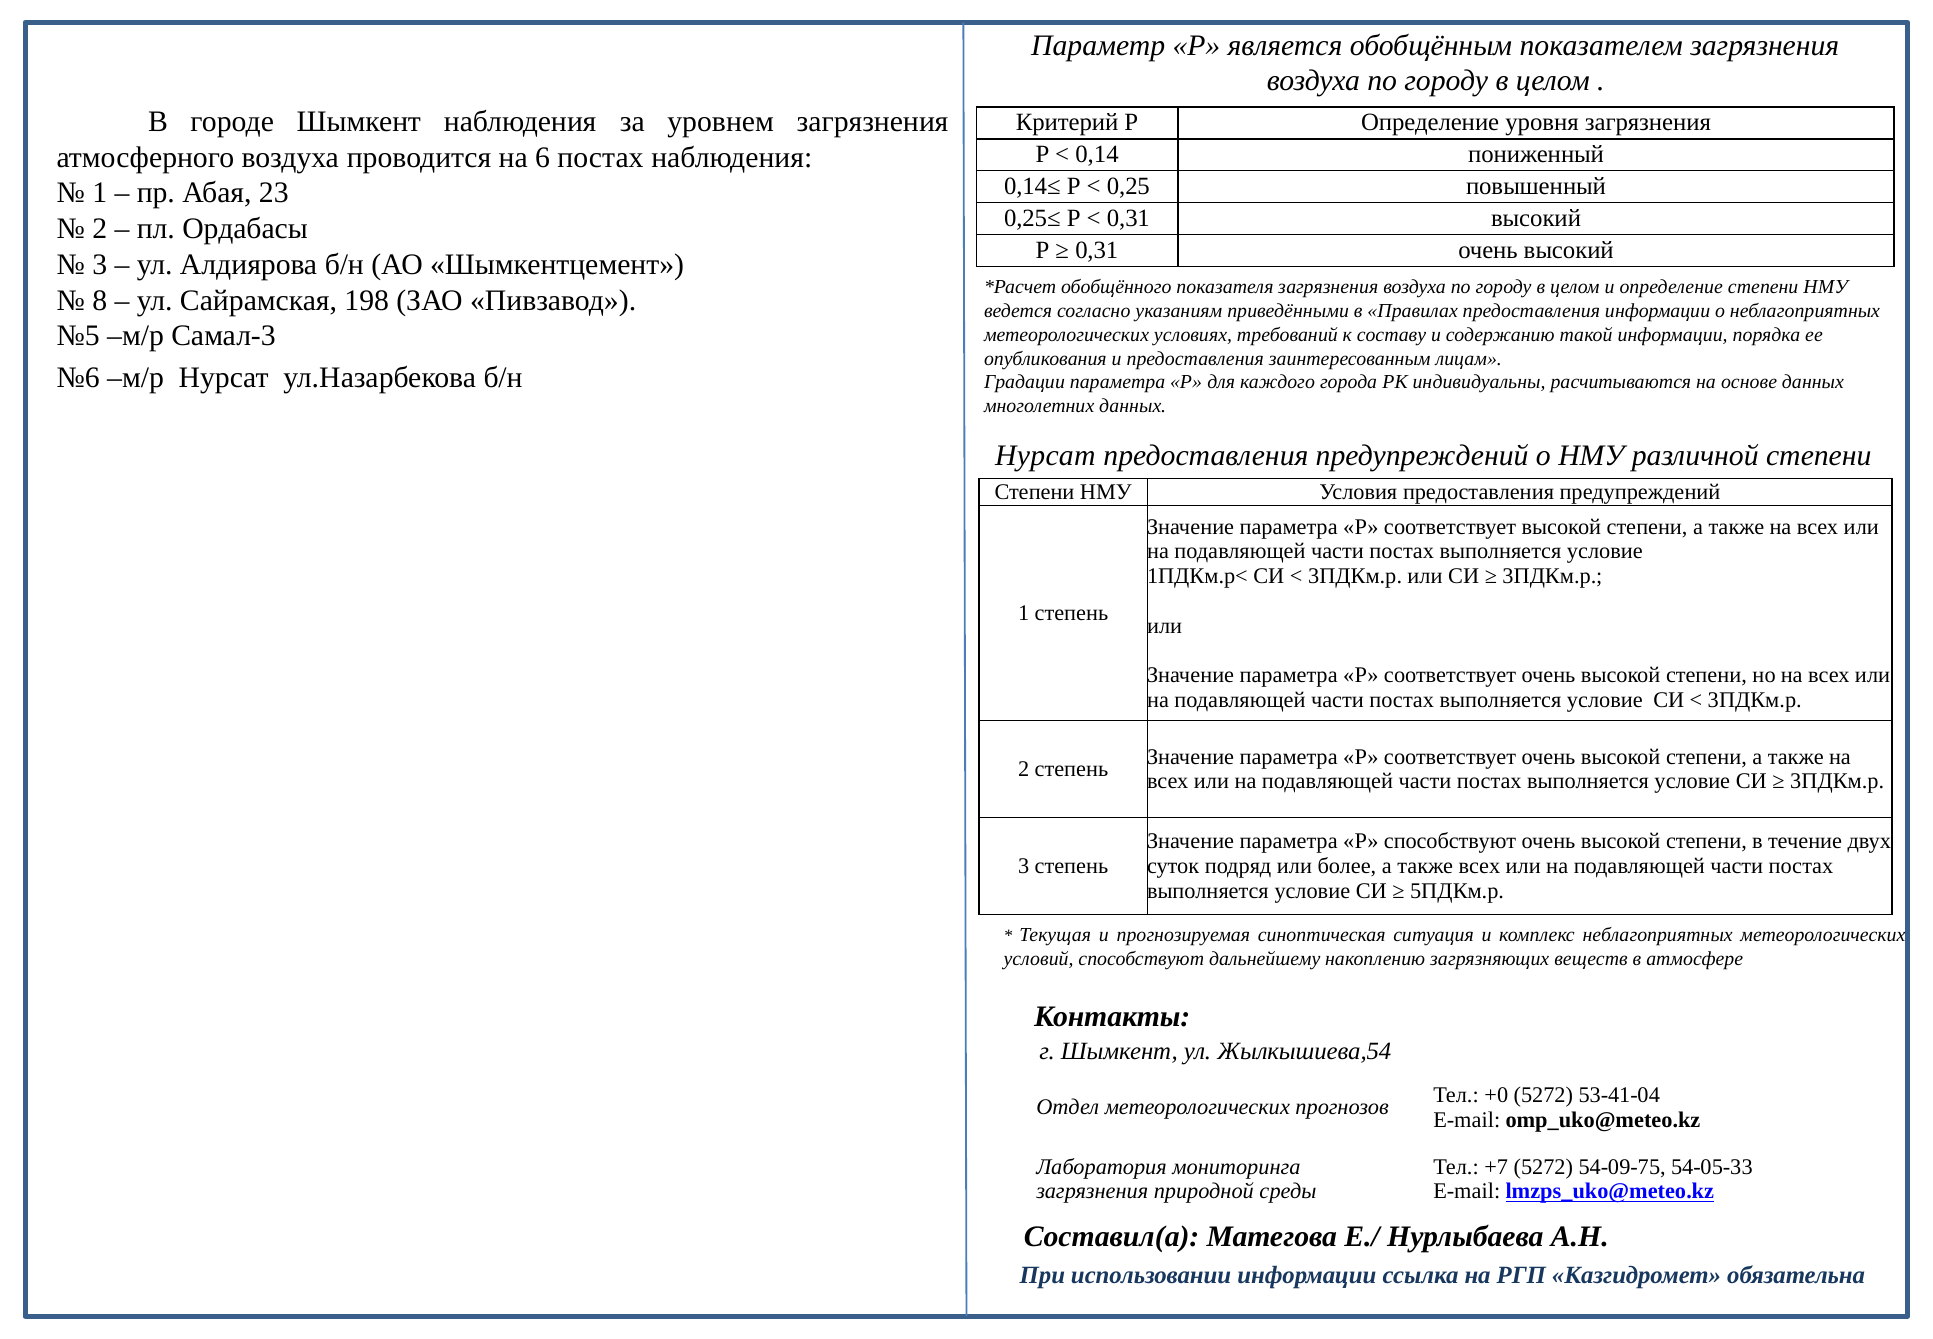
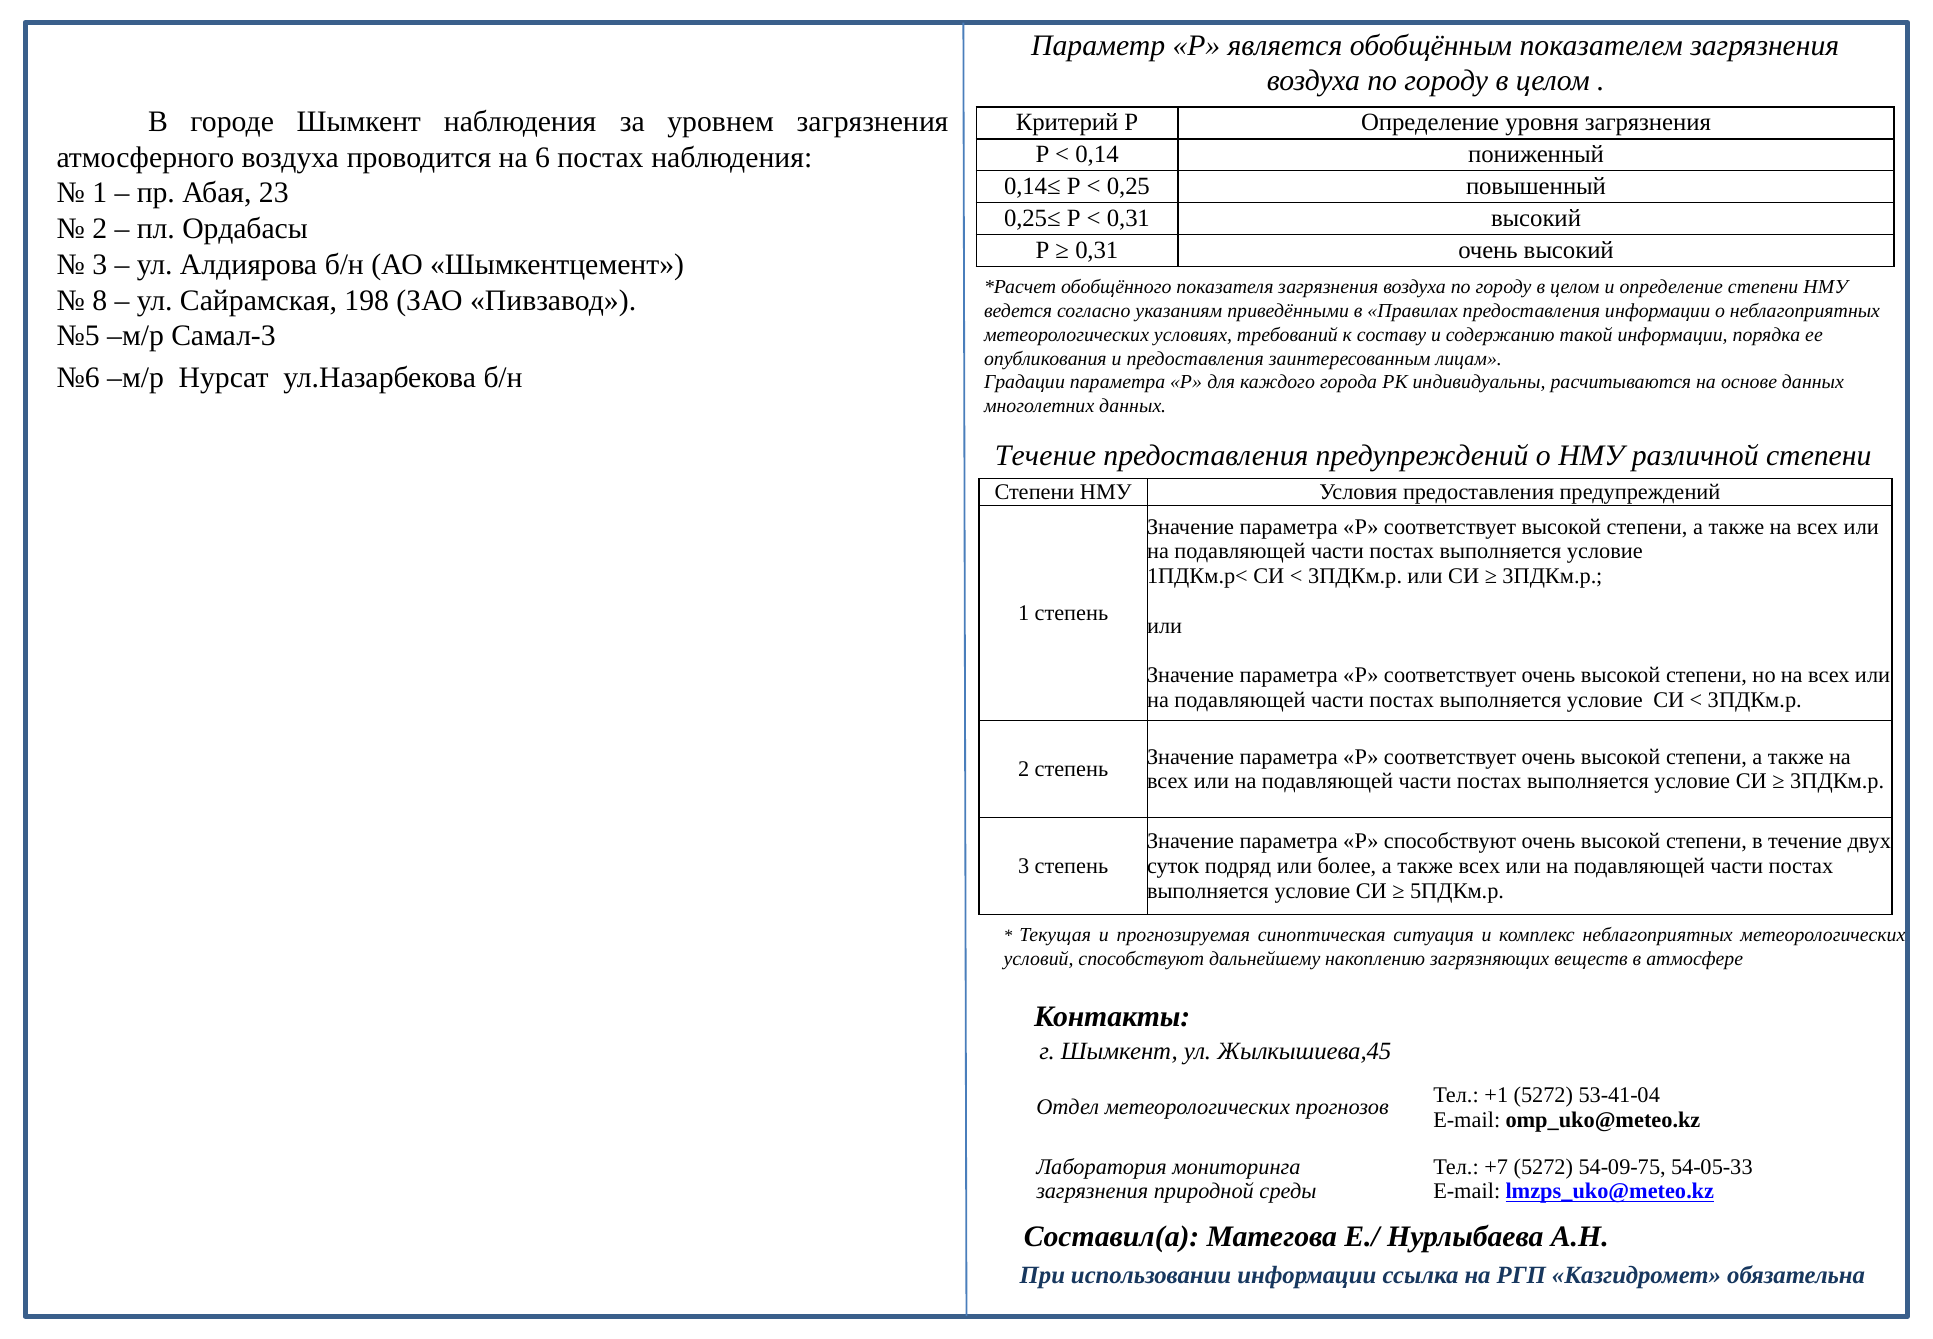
Нурсат: Нурсат -> Течение (1045, 456)
Жылкышиева,54: Жылкышиева,54 -> Жылкышиева,45 (1304, 1050)
+0: +0 -> +1 (1496, 1094)
